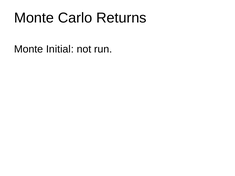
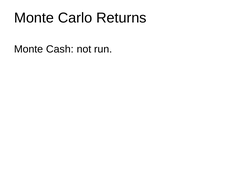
Initial: Initial -> Cash (60, 49)
